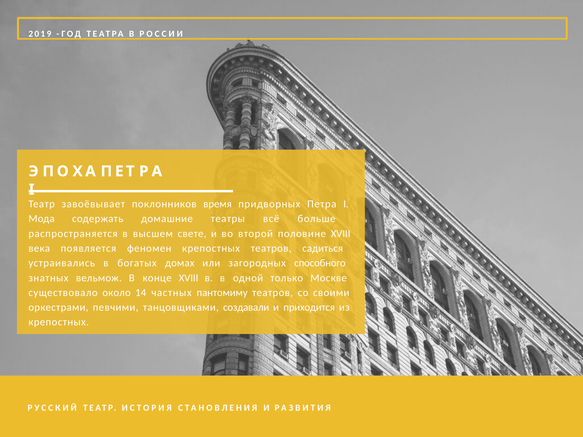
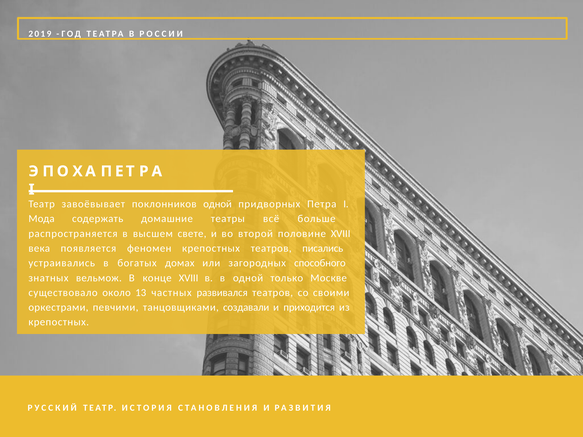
поклонников время: время -> одной (218, 204)
садиться: садиться -> писались (323, 248)
14: 14 -> 13 (141, 293)
пантомиму: пантомиму -> развивался (222, 293)
